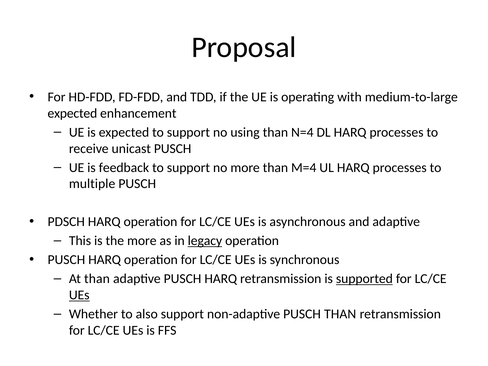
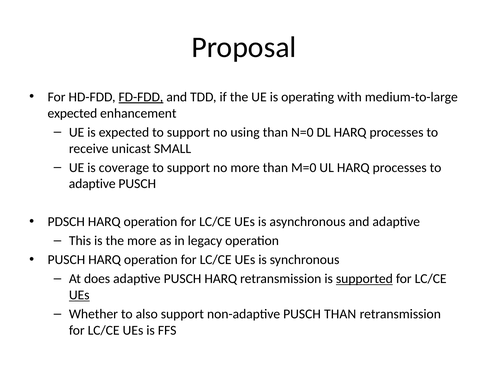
FD-FDD underline: none -> present (141, 97)
N=4: N=4 -> N=0 (302, 132)
unicast PUSCH: PUSCH -> SMALL (173, 149)
feedback: feedback -> coverage (124, 168)
M=4: M=4 -> M=0 (304, 168)
multiple: multiple -> adaptive (92, 184)
legacy underline: present -> none (205, 241)
At than: than -> does (97, 279)
